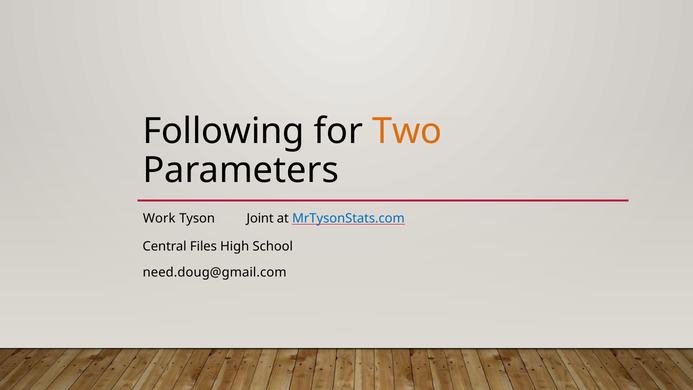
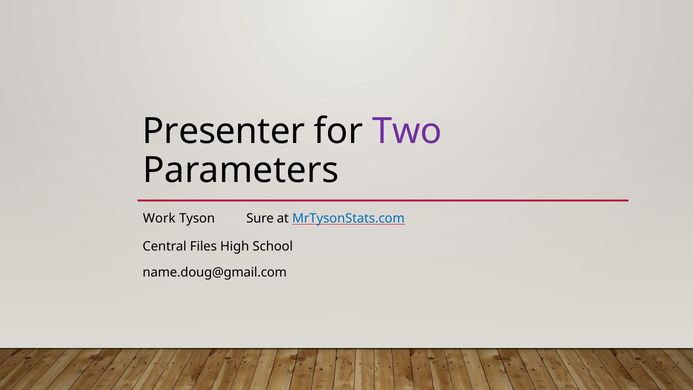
Following: Following -> Presenter (224, 131)
Two colour: orange -> purple (407, 131)
Joint: Joint -> Sure (260, 218)
need.doug@gmail.com: need.doug@gmail.com -> name.doug@gmail.com (215, 272)
